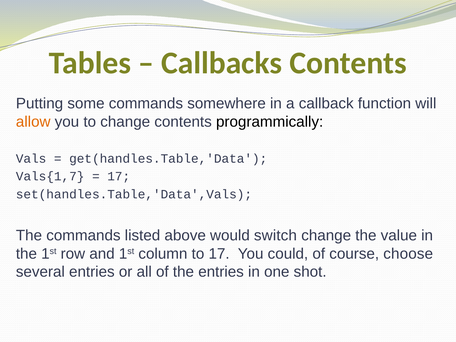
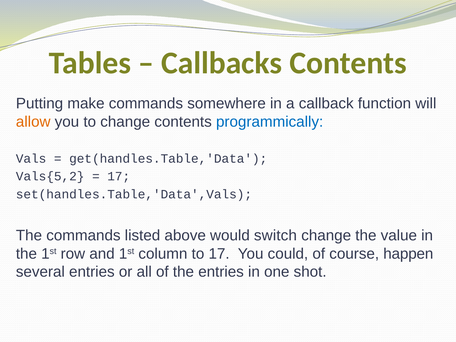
some: some -> make (86, 104)
programmically colour: black -> blue (270, 122)
Vals{1,7: Vals{1,7 -> Vals{5,2 (50, 176)
choose: choose -> happen (408, 254)
